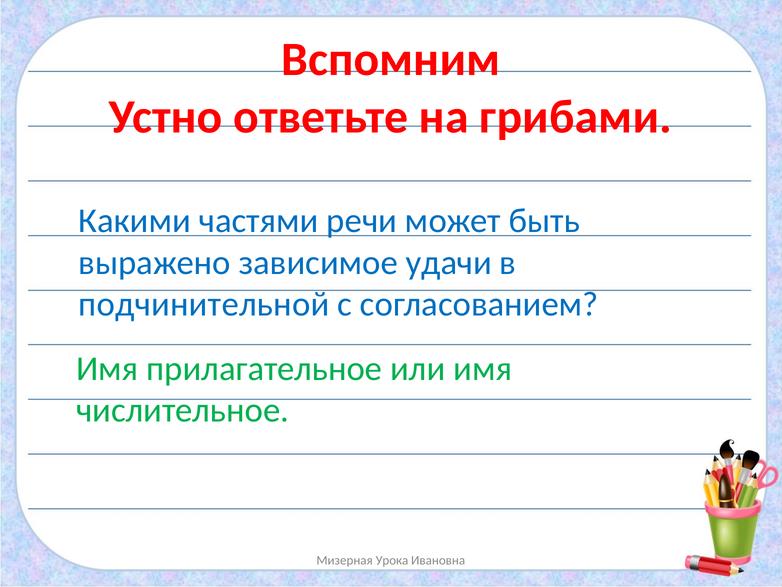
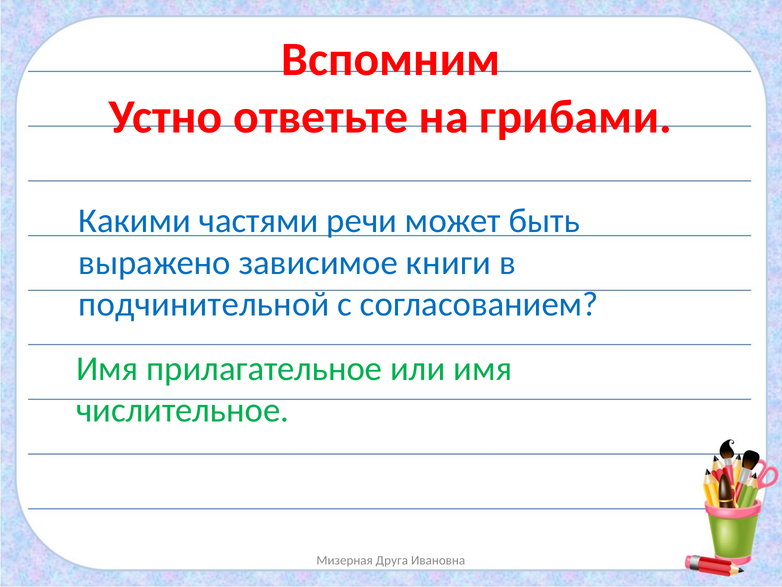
удачи: удачи -> книги (449, 262)
Урока: Урока -> Друга (392, 560)
